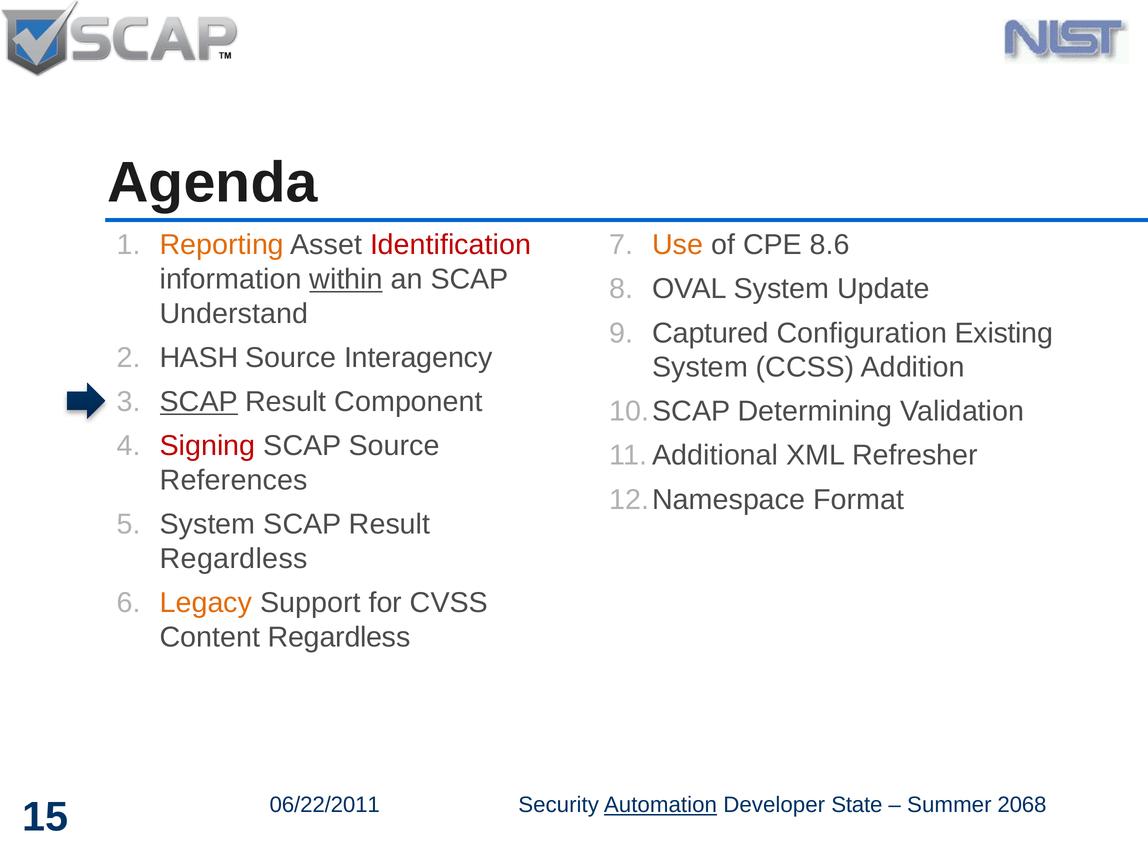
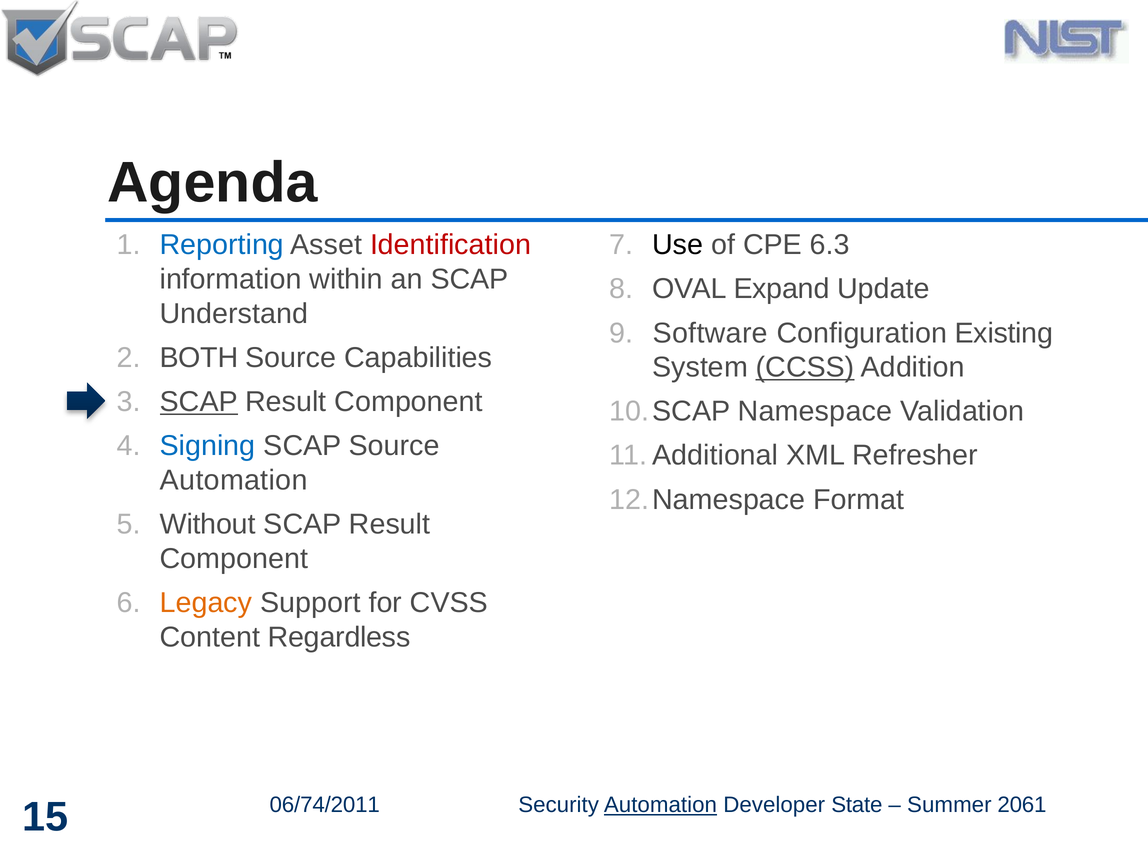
Reporting colour: orange -> blue (222, 245)
Use colour: orange -> black (678, 245)
8.6: 8.6 -> 6.3 (830, 245)
within underline: present -> none (346, 279)
OVAL System: System -> Expand (782, 289)
Captured: Captured -> Software (710, 333)
HASH: HASH -> BOTH (199, 358)
Interagency: Interagency -> Capabilities (418, 358)
CCSS underline: none -> present (805, 367)
Determining: Determining -> Namespace (815, 411)
Signing colour: red -> blue (208, 446)
References: References -> Automation (234, 480)
System: System -> Without (208, 524)
Regardless: Regardless -> Component (234, 559)
06/22/2011: 06/22/2011 -> 06/74/2011 (325, 805)
2068: 2068 -> 2061 (1022, 805)
